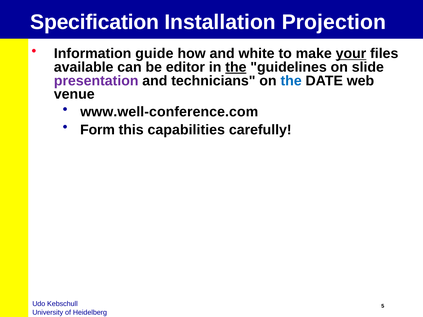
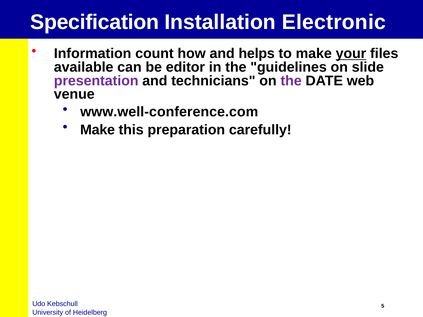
Projection: Projection -> Electronic (334, 22)
guide: guide -> count (154, 54)
white: white -> helps (257, 54)
the underline: present -> none (236, 67)
the colour: blue -> purple (291, 81)
Form: Form -> Make (98, 130)
capabilities: capabilities -> preparation (186, 130)
